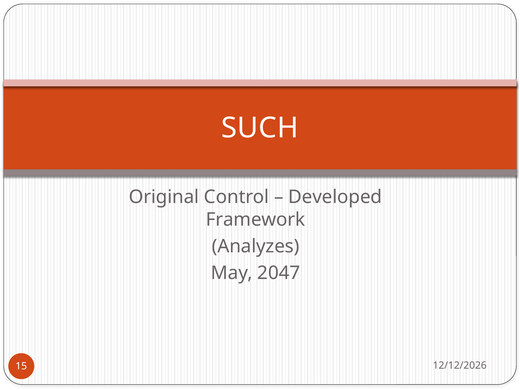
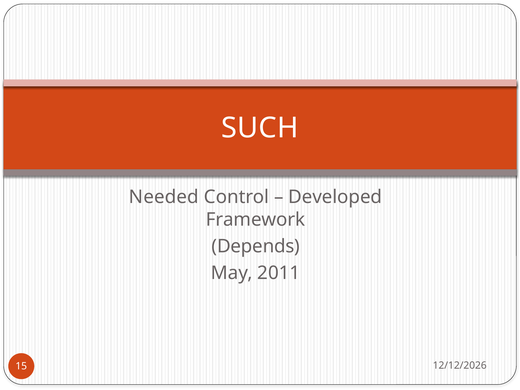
Original: Original -> Needed (164, 197)
Analyzes: Analyzes -> Depends (256, 246)
2047: 2047 -> 2011 (279, 273)
